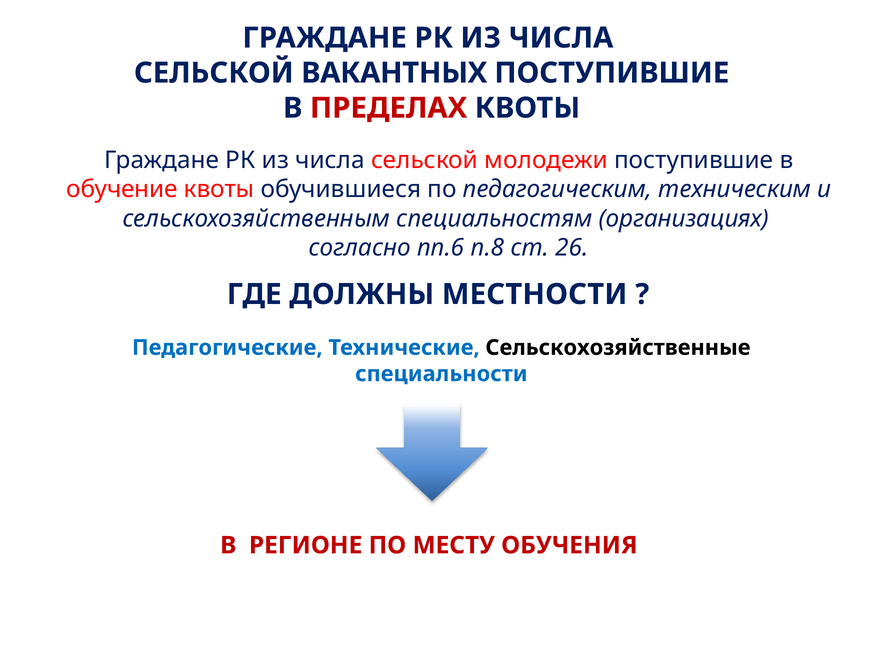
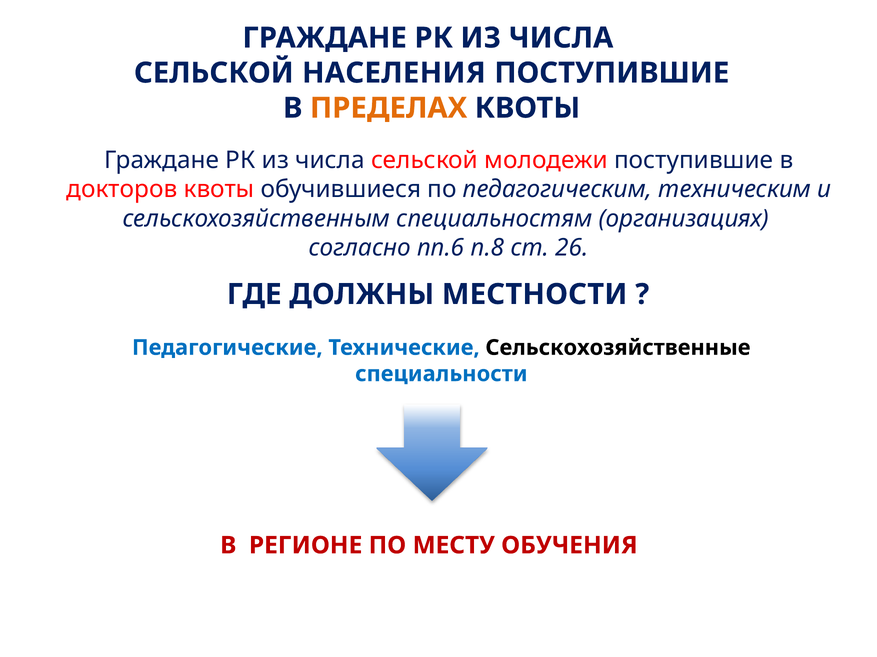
ВАКАНТНЫХ: ВАКАНТНЫХ -> НАСЕЛЕНИЯ (394, 73)
ПРЕДЕЛАХ colour: red -> orange (389, 108)
обучение: обучение -> докторов (122, 190)
